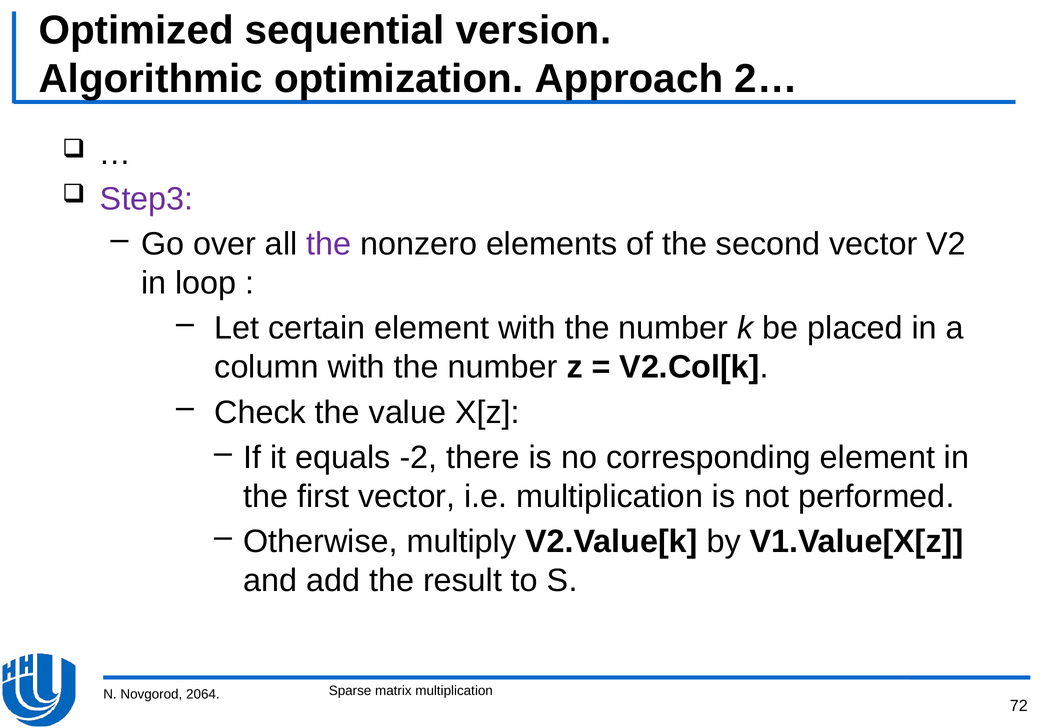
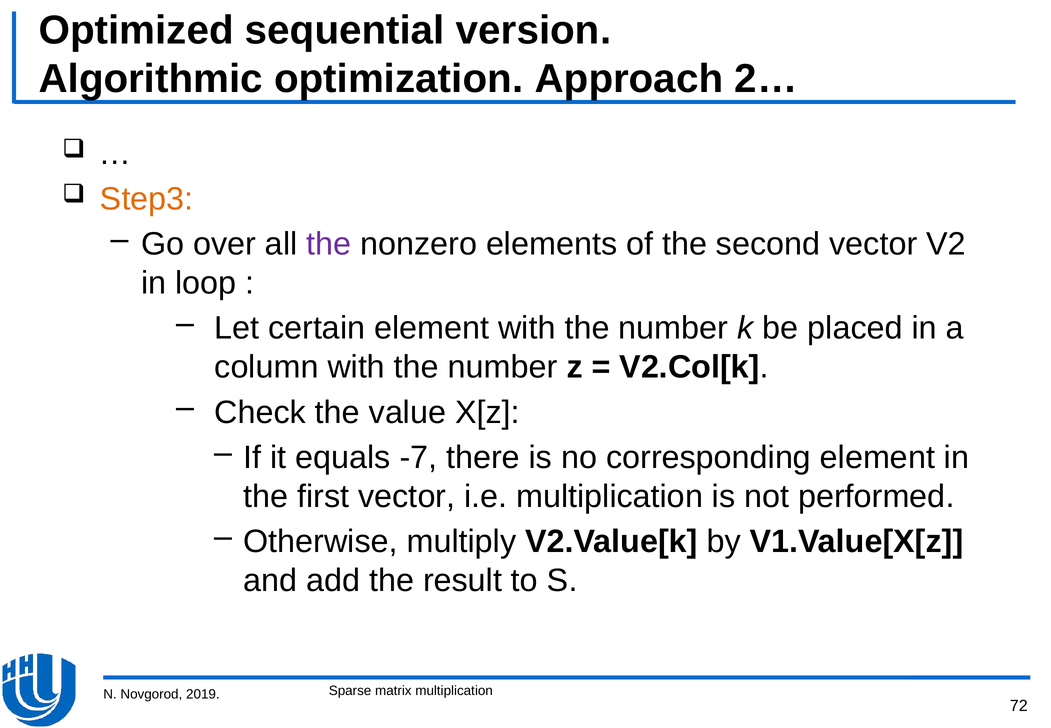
Step3 colour: purple -> orange (147, 199)
-2: -2 -> -7 (418, 457)
2064: 2064 -> 2019 (203, 694)
